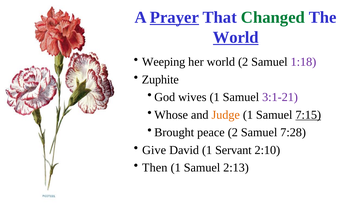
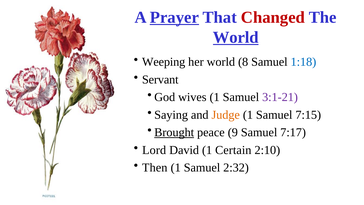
Changed colour: green -> red (273, 17)
world 2: 2 -> 8 (243, 62)
1:18 colour: purple -> blue (303, 62)
Zuphite: Zuphite -> Servant (160, 79)
Whose: Whose -> Saying (171, 115)
7:15 underline: present -> none (308, 115)
Brought underline: none -> present (174, 132)
peace 2: 2 -> 9 (233, 132)
7:28: 7:28 -> 7:17 (293, 132)
Give: Give -> Lord (154, 150)
Servant: Servant -> Certain (233, 150)
2:13: 2:13 -> 2:32 (236, 167)
